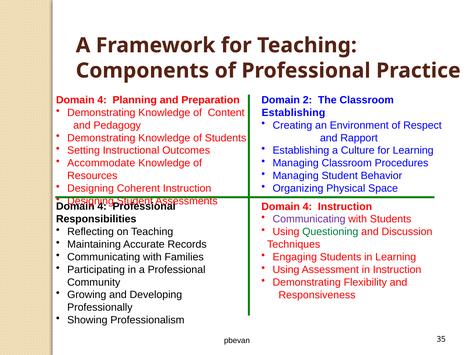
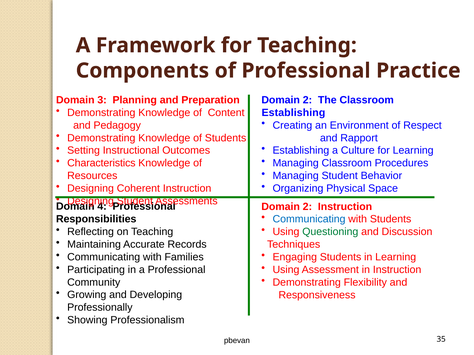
4: 4 -> 3 (102, 100)
Accommodate: Accommodate -> Characteristics (101, 163)
4: 4 -> 2 (307, 207)
Communicating colour: purple -> blue (309, 219)
